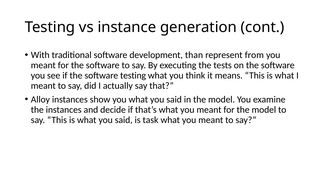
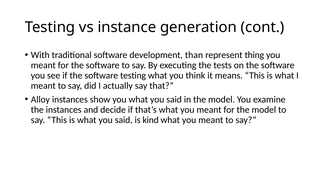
from: from -> thing (254, 55)
task: task -> kind (151, 120)
